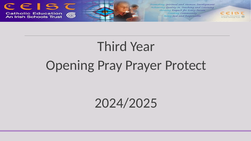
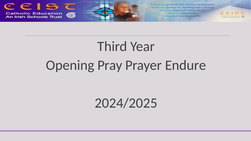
Protect: Protect -> Endure (186, 65)
